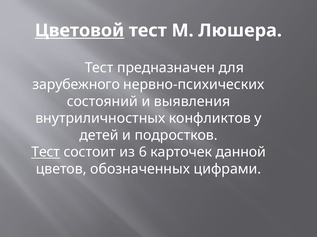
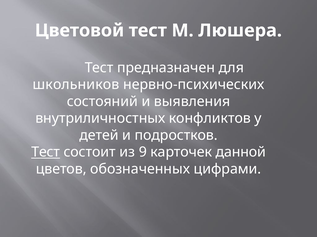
Цветовой underline: present -> none (79, 31)
зарубежного: зарубежного -> школьников (76, 85)
6: 6 -> 9 (143, 153)
